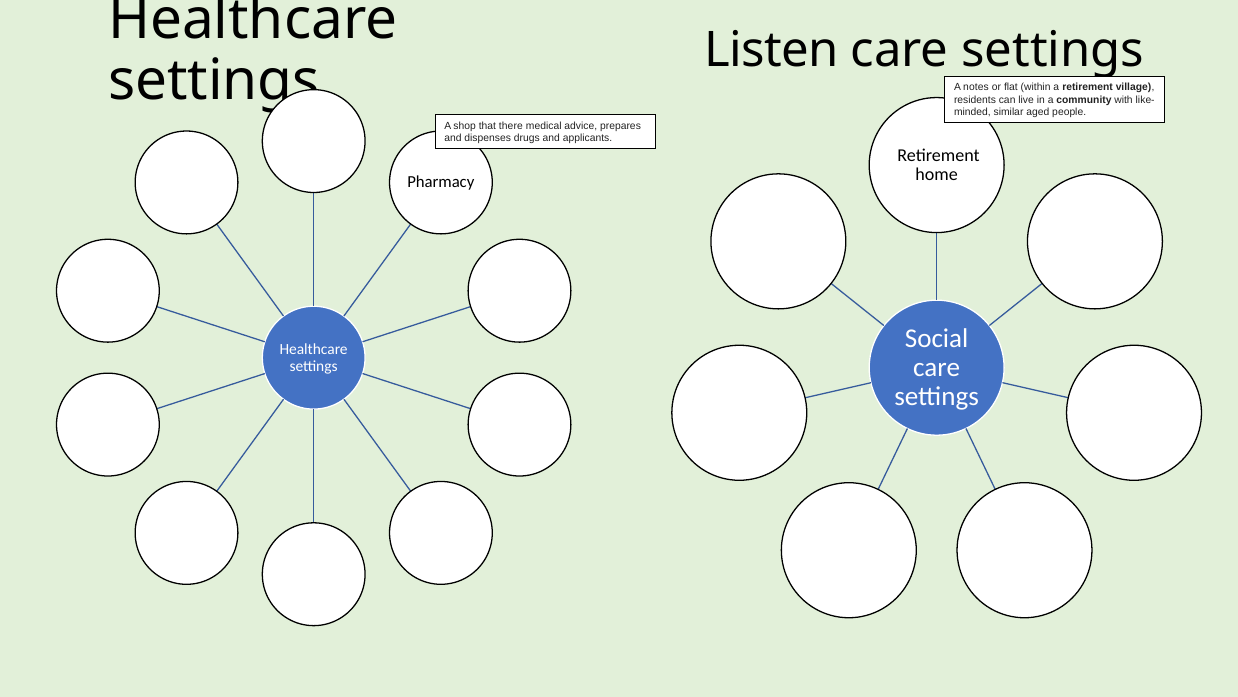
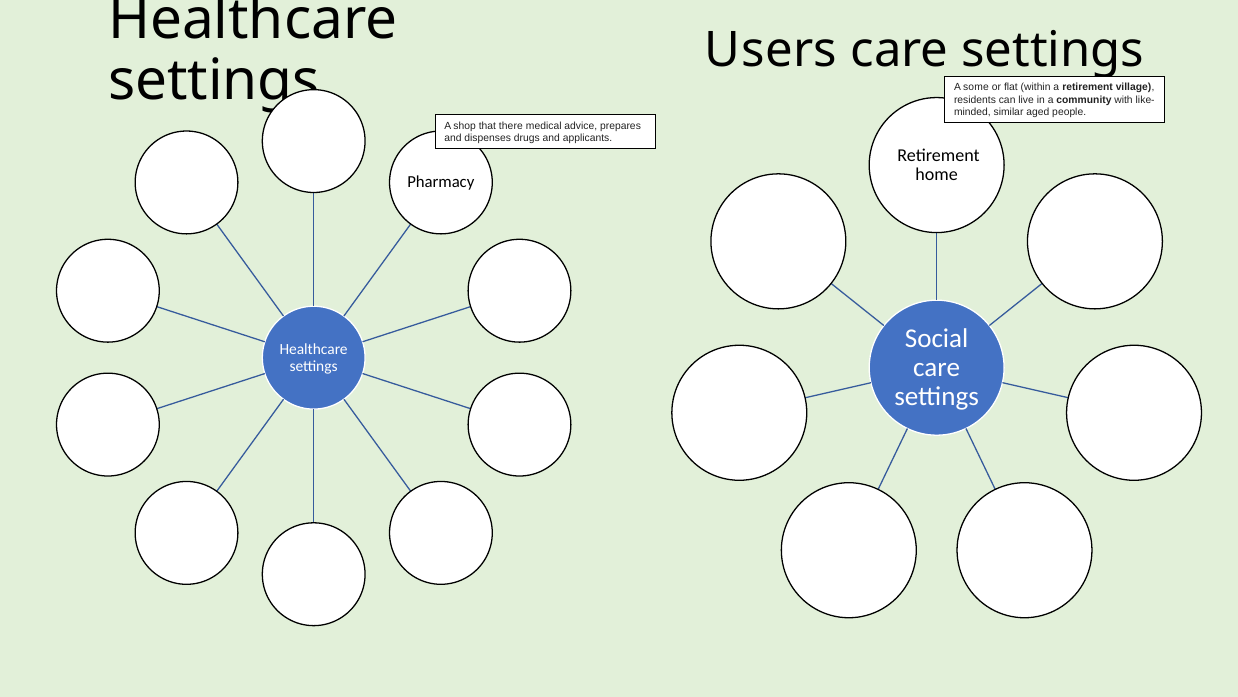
Listen: Listen -> Users (771, 50)
notes: notes -> some (976, 88)
